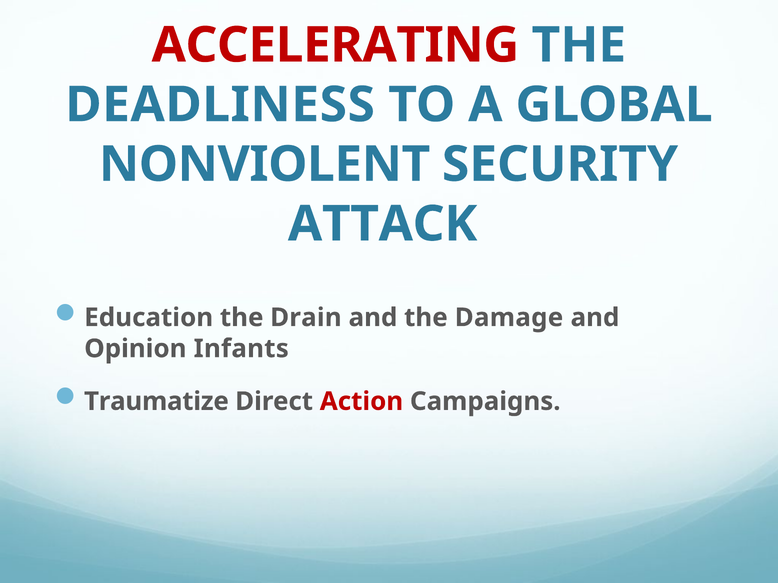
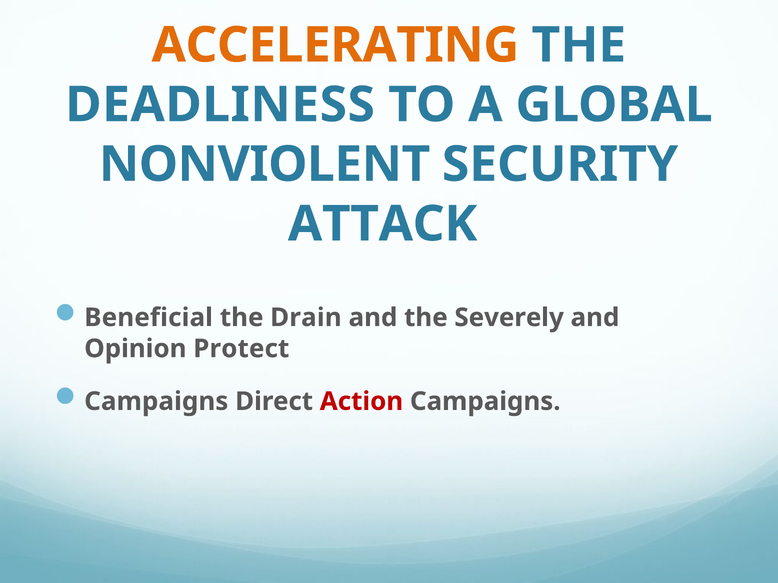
ACCELERATING colour: red -> orange (335, 45)
Education: Education -> Beneficial (149, 318)
Damage: Damage -> Severely (509, 318)
Infants: Infants -> Protect (241, 349)
Traumatize: Traumatize -> Campaigns (156, 402)
